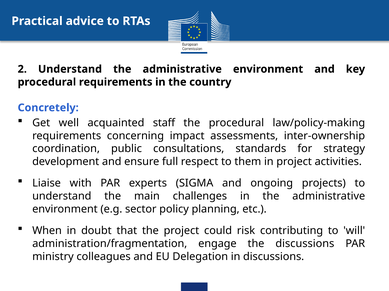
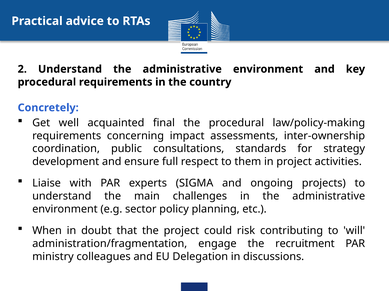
staff: staff -> final (164, 123)
the discussions: discussions -> recruitment (305, 244)
